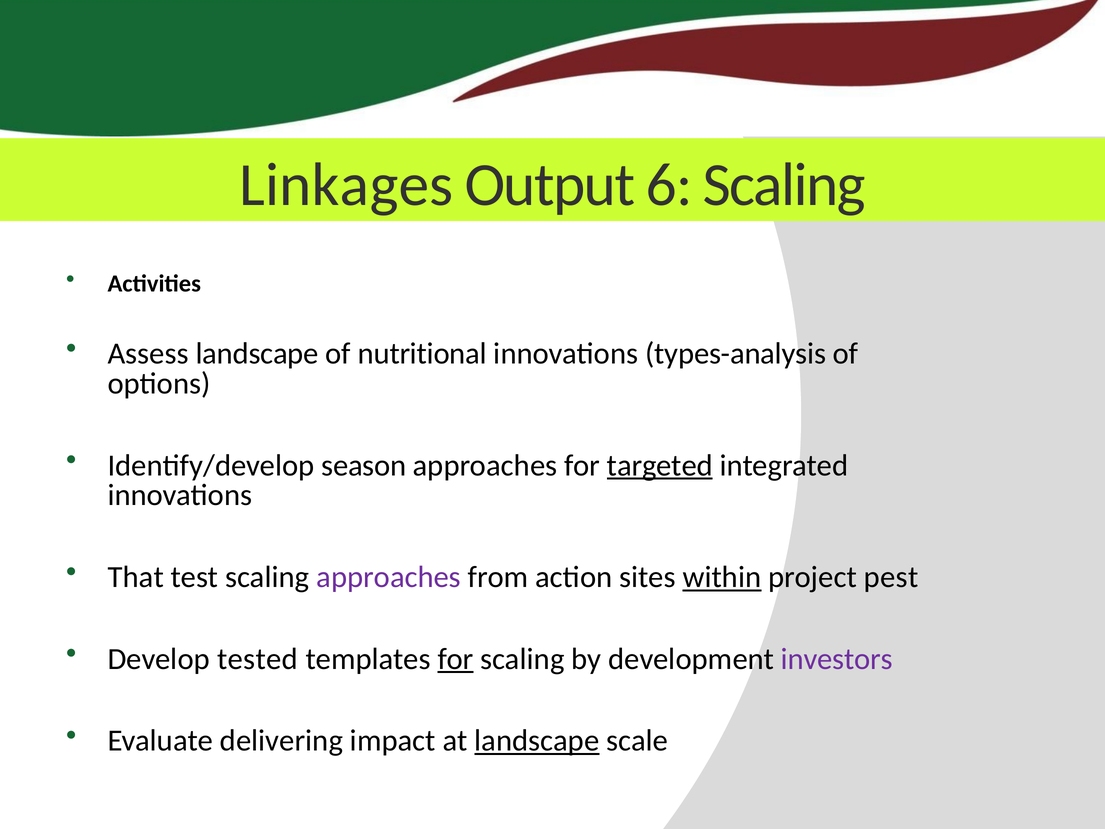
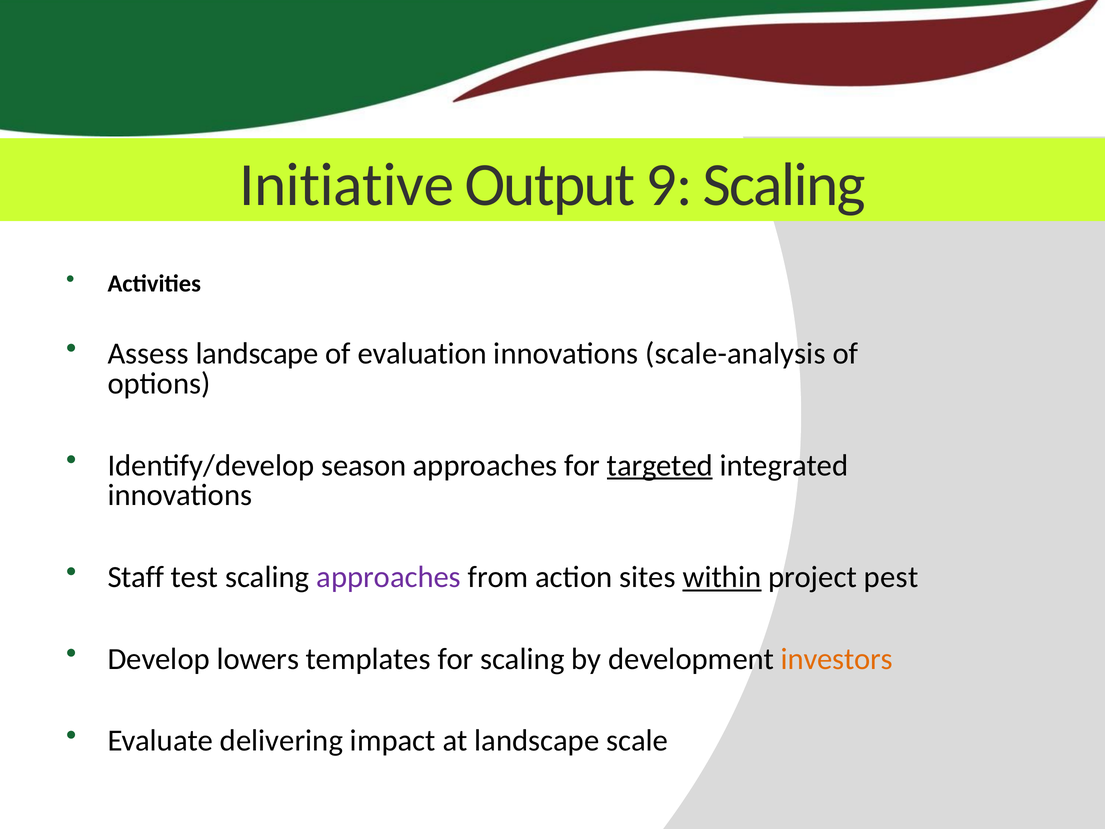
Linkages: Linkages -> Initiative (347, 185)
6: 6 -> 9 (669, 185)
nutritional: nutritional -> evaluation (422, 354)
types-analysis: types-analysis -> scale-analysis (736, 354)
That: That -> Staff (136, 577)
tested: tested -> lowers (258, 659)
for underline: present -> none (456, 659)
investors colour: purple -> orange (837, 659)
landscape underline: present -> none (537, 741)
